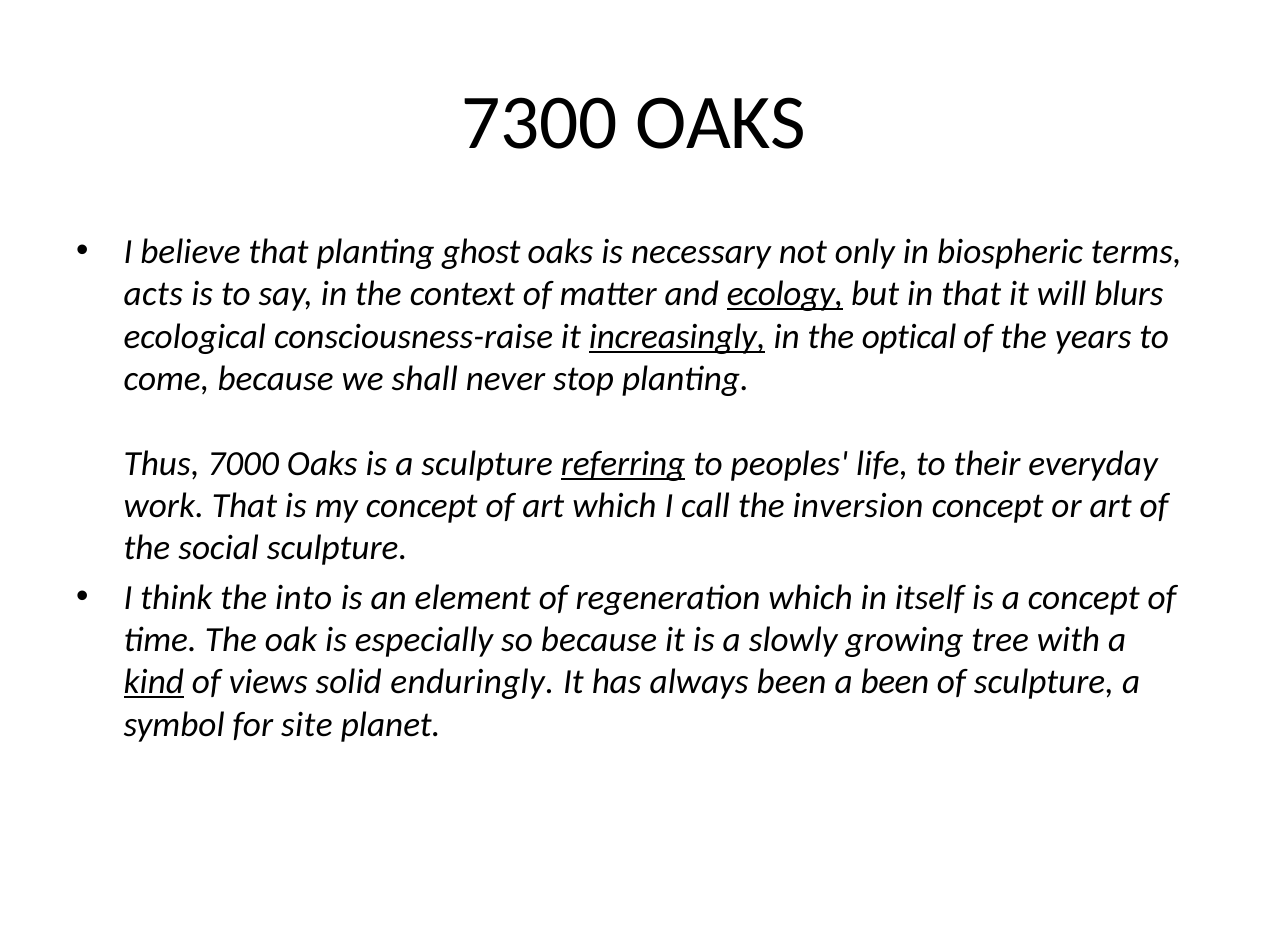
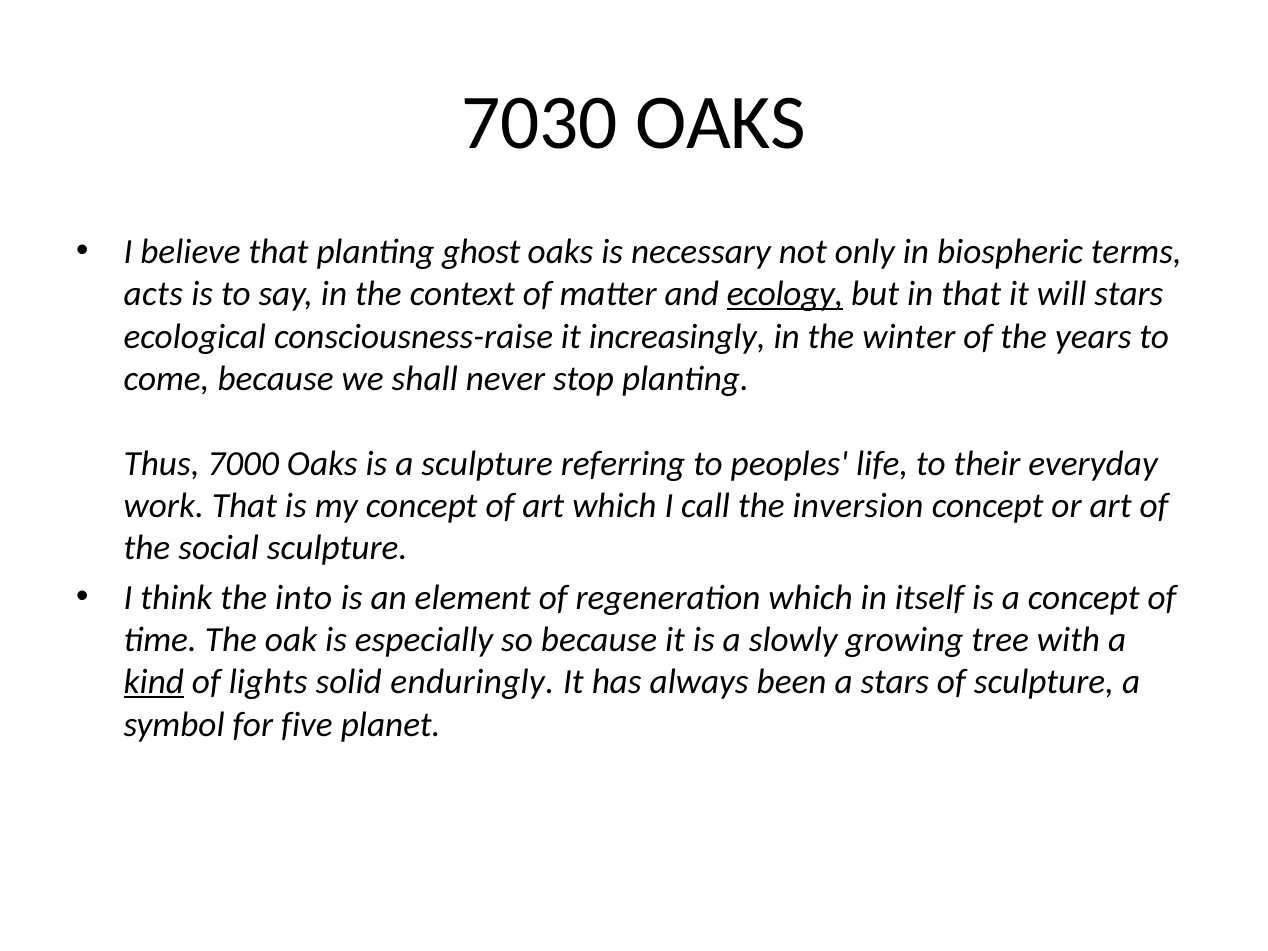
7300: 7300 -> 7030 (540, 123)
will blurs: blurs -> stars (1129, 294)
increasingly underline: present -> none (677, 337)
optical: optical -> winter (909, 337)
referring underline: present -> none (623, 464)
views: views -> lights (268, 682)
a been: been -> stars (895, 682)
site: site -> five (307, 725)
